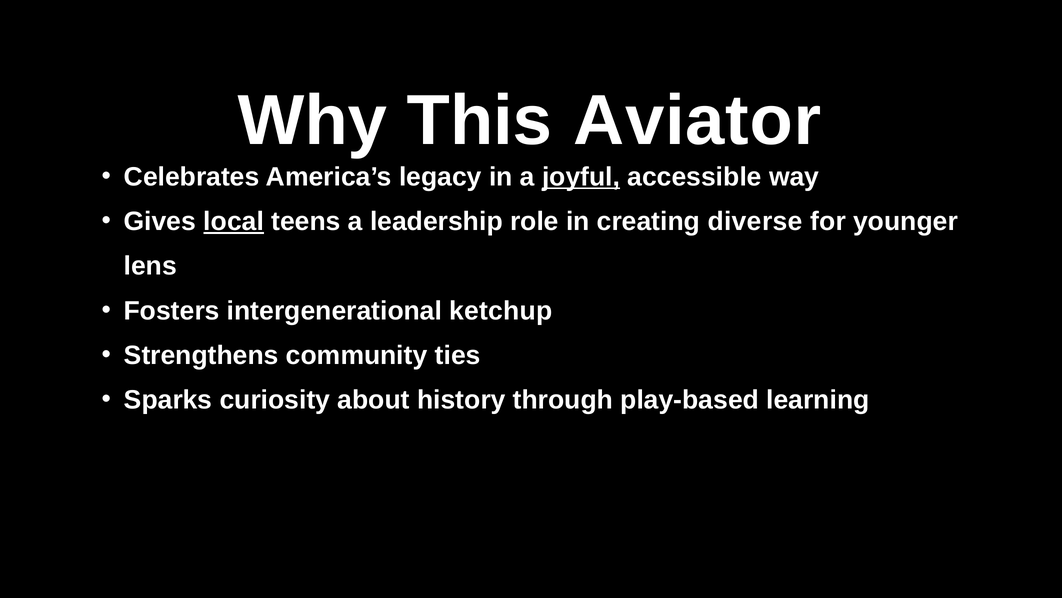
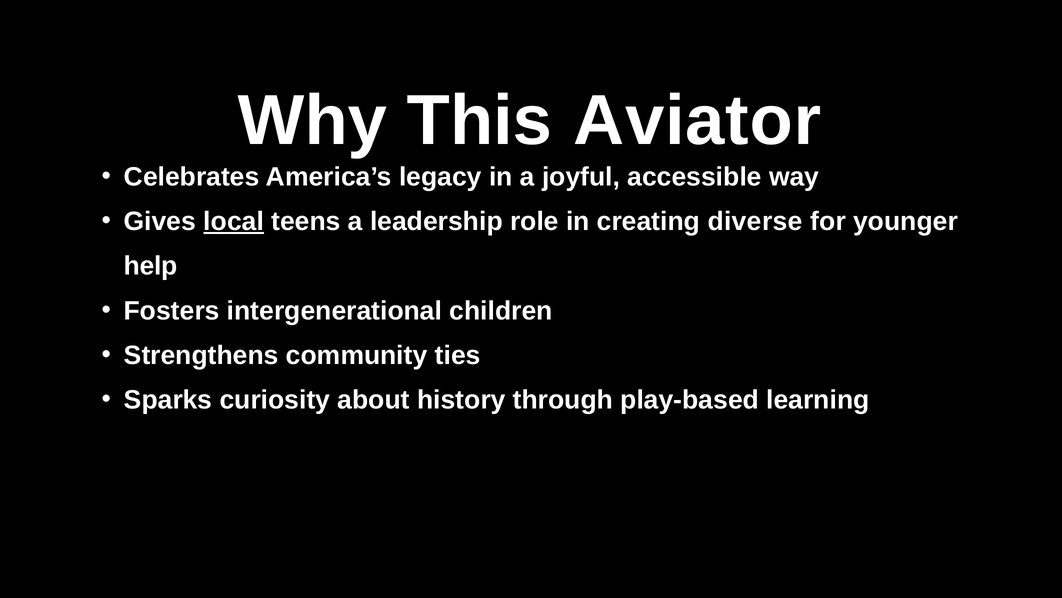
joyful underline: present -> none (581, 177)
lens: lens -> help (150, 266)
ketchup: ketchup -> children (501, 311)
